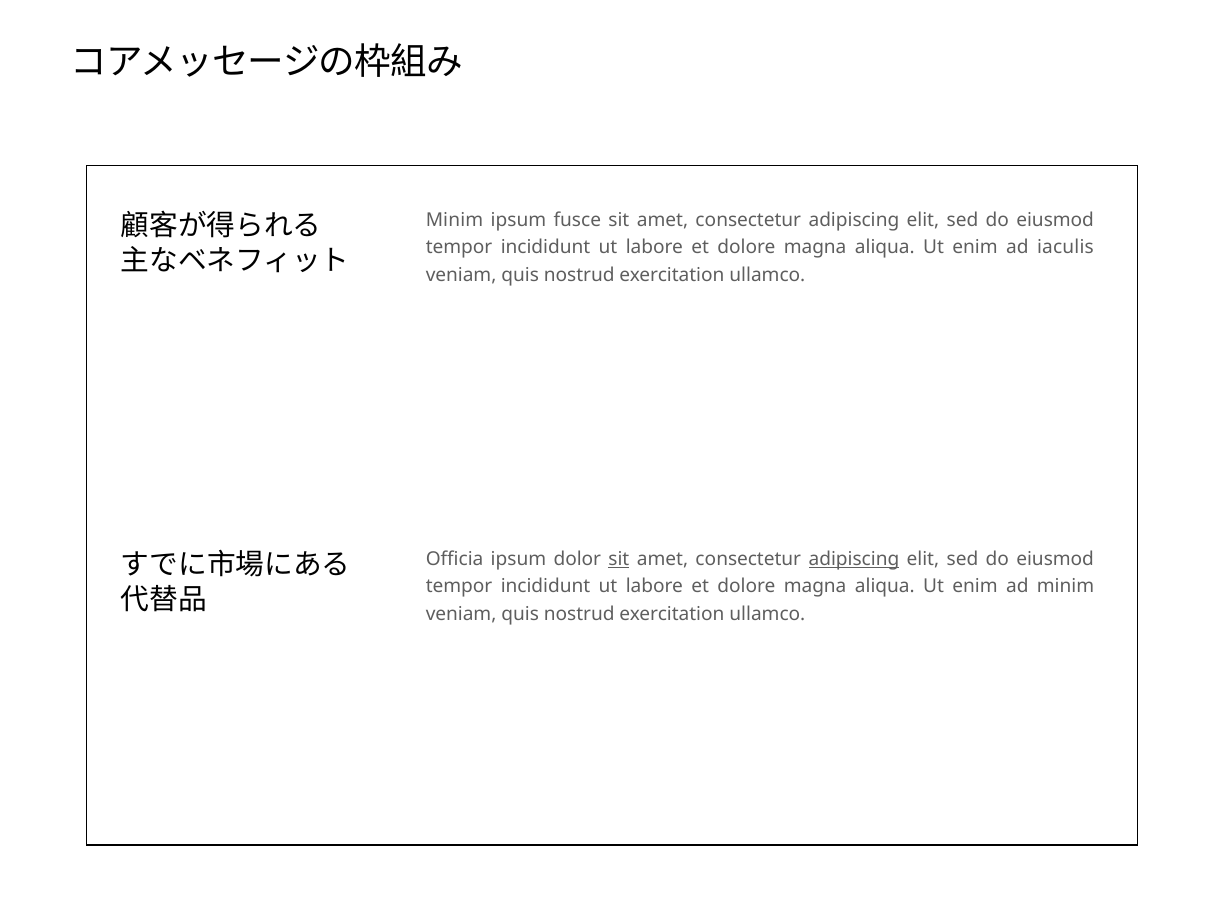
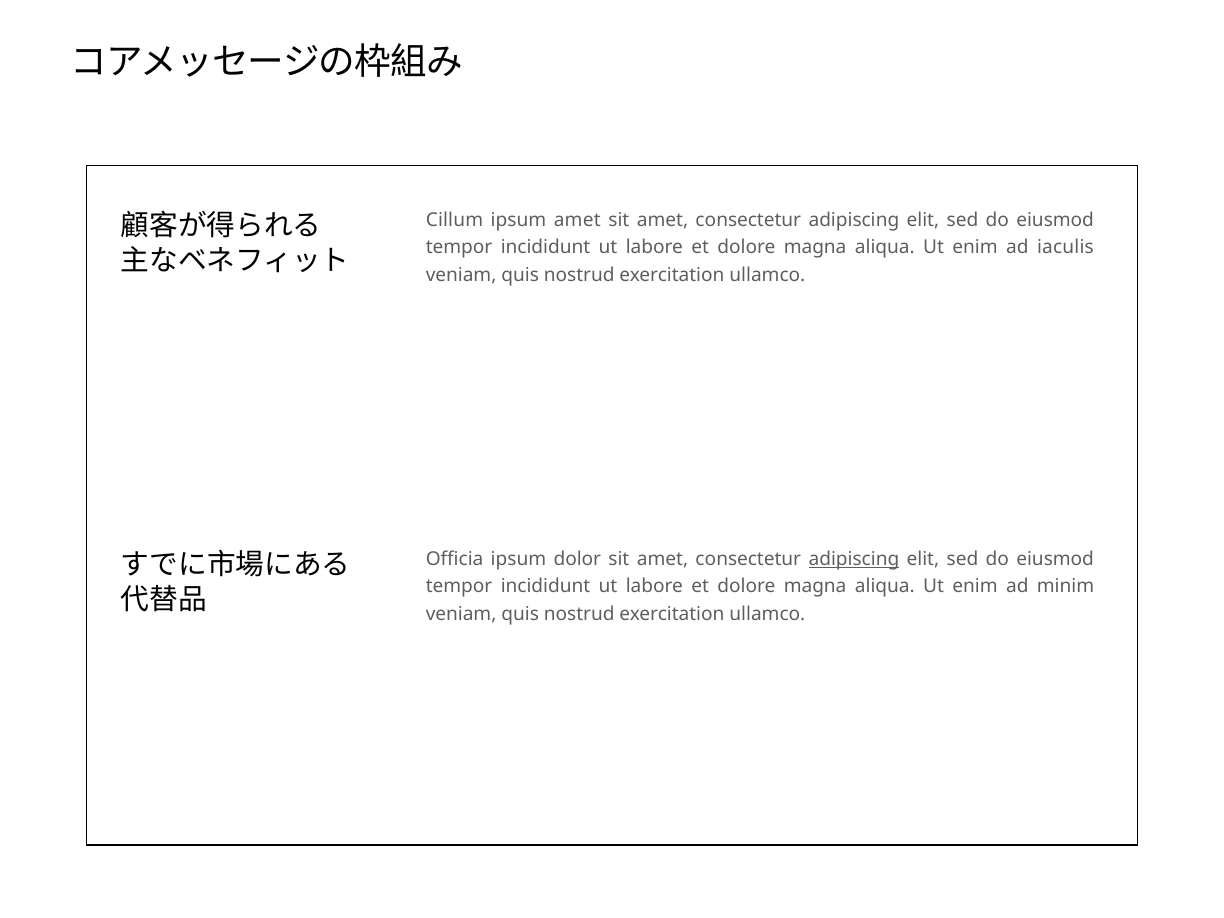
Minim: Minim -> Cillum (454, 220)
ipsum fusce: fusce -> amet (577, 220)
sit underline: present -> none (619, 559)
